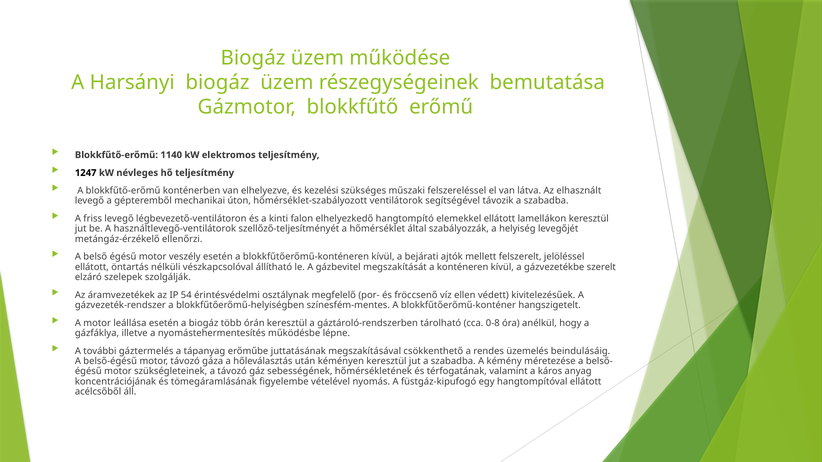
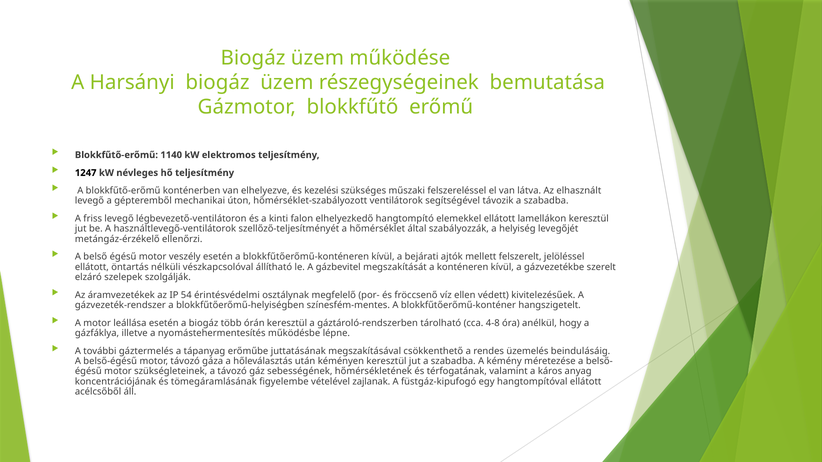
0-8: 0-8 -> 4-8 (493, 323)
nyomás: nyomás -> zajlanak (371, 382)
